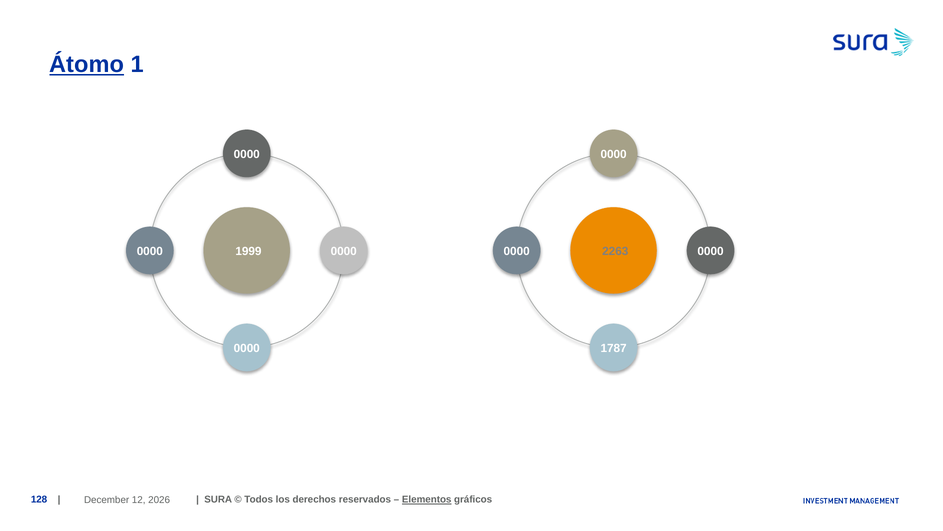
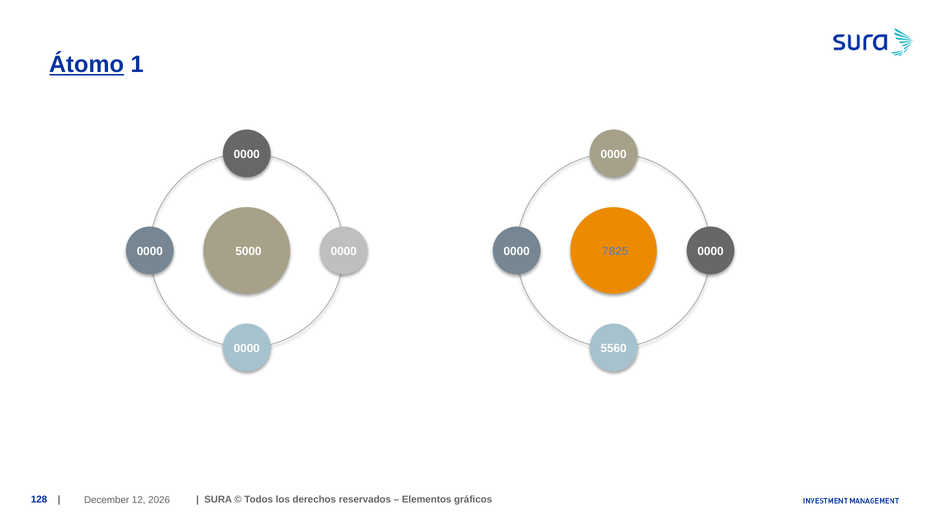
1999: 1999 -> 5000 (248, 251)
2263: 2263 -> 7825 (615, 251)
1787: 1787 -> 5560 (614, 348)
Elementos underline: present -> none (427, 499)
